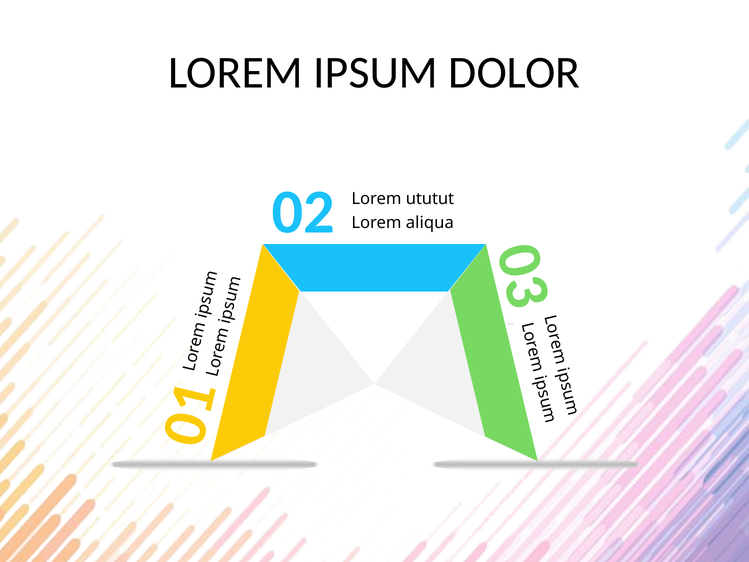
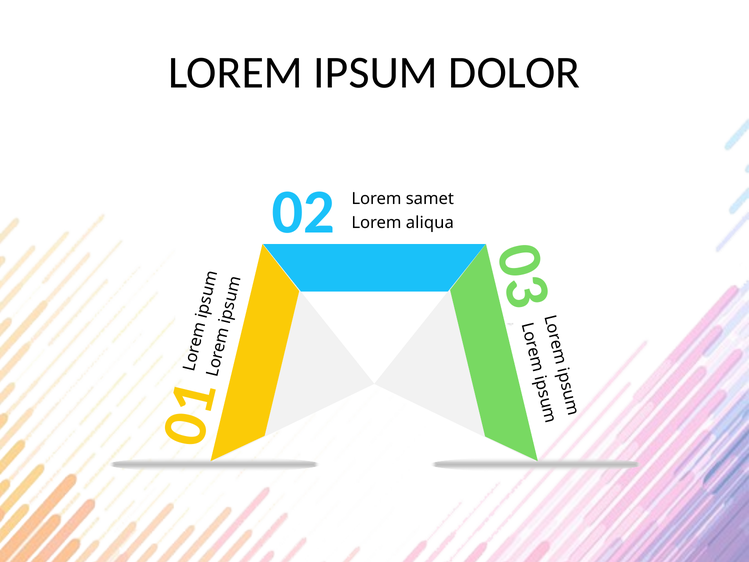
ututut: ututut -> samet (430, 199)
